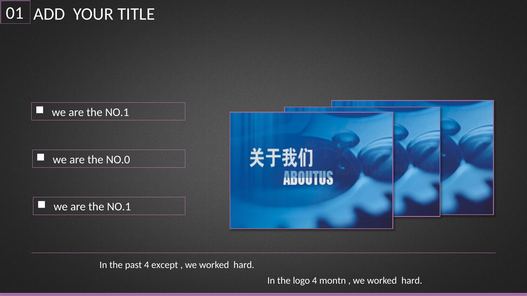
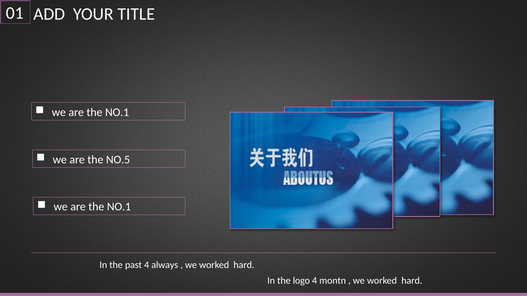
NO.0: NO.0 -> NO.5 (118, 160)
except: except -> always (165, 265)
